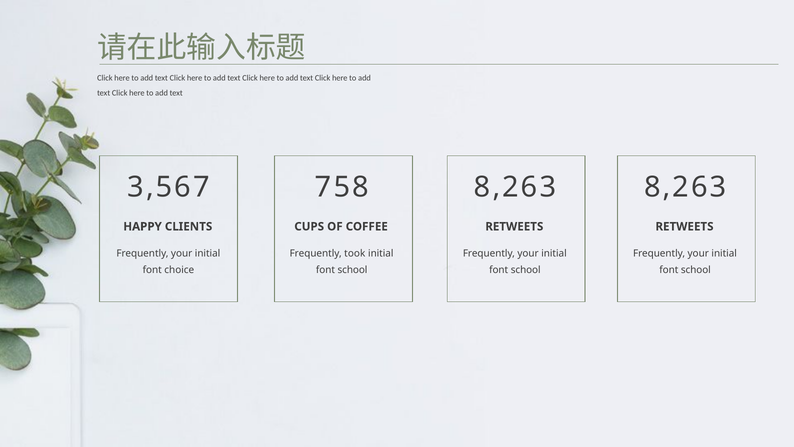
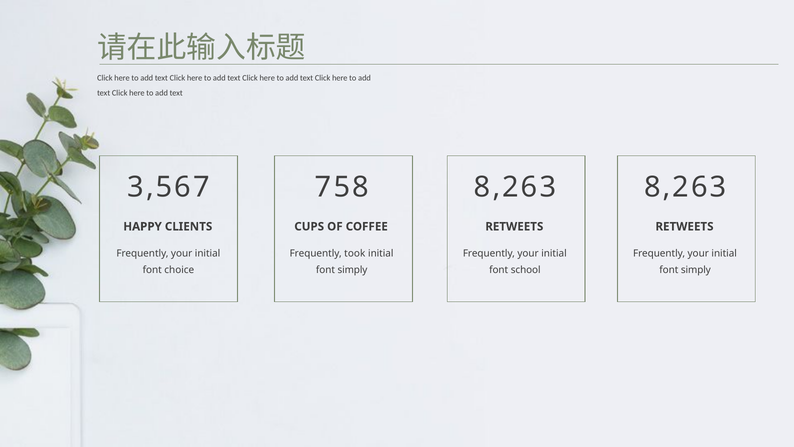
school: school -> simply (352, 270)
school: school -> simply (696, 270)
